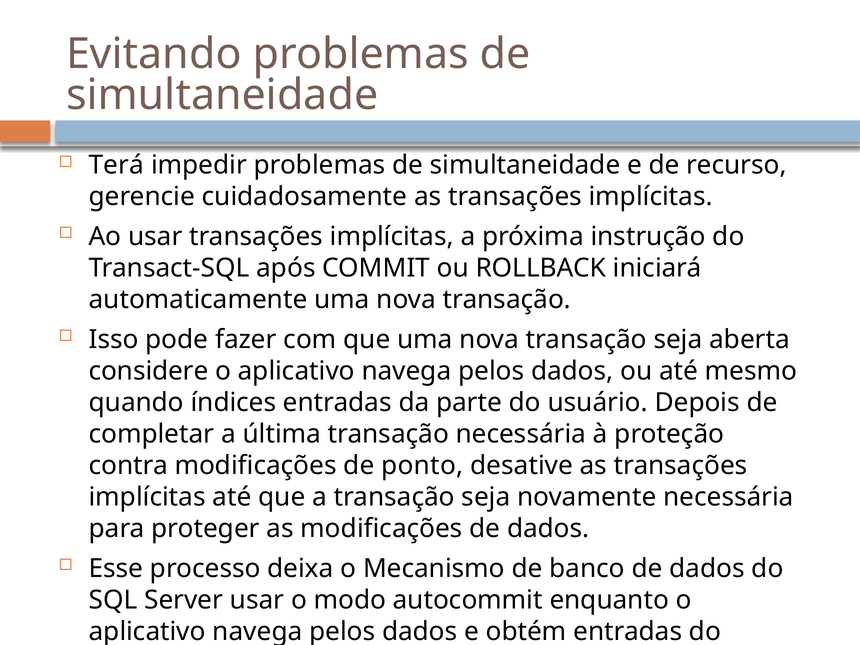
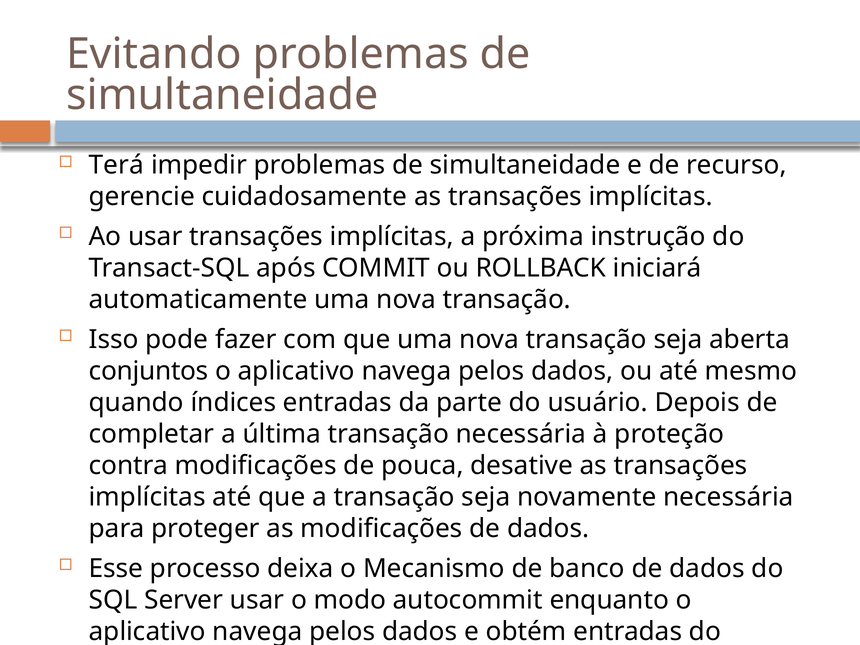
considere: considere -> conjuntos (149, 371)
ponto: ponto -> pouca (422, 466)
